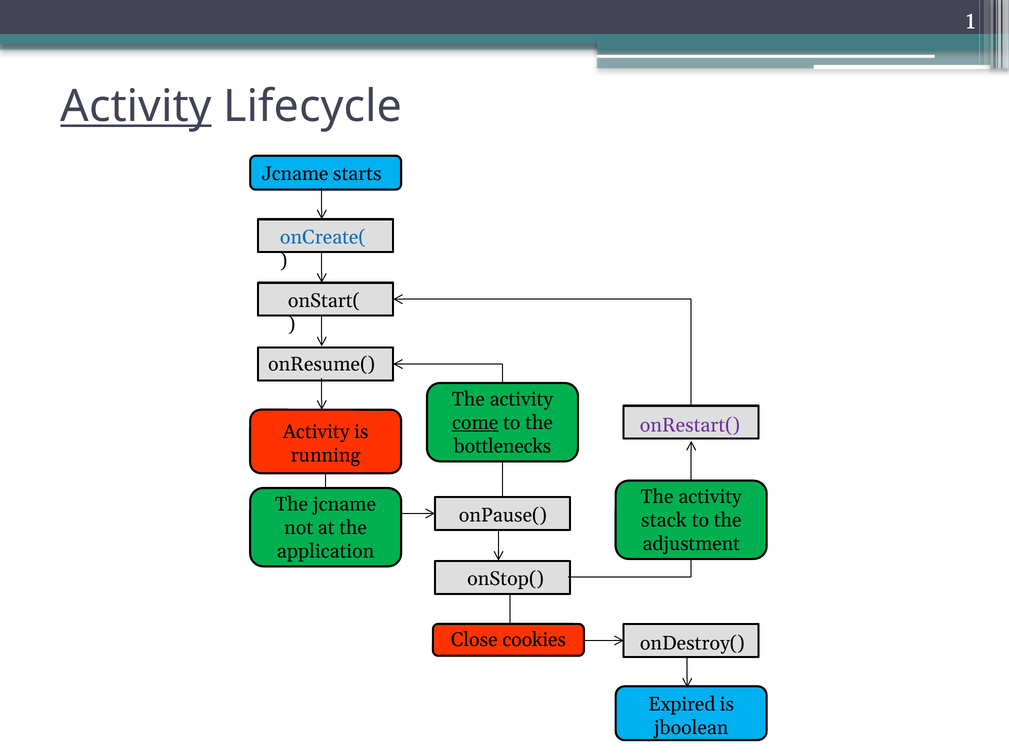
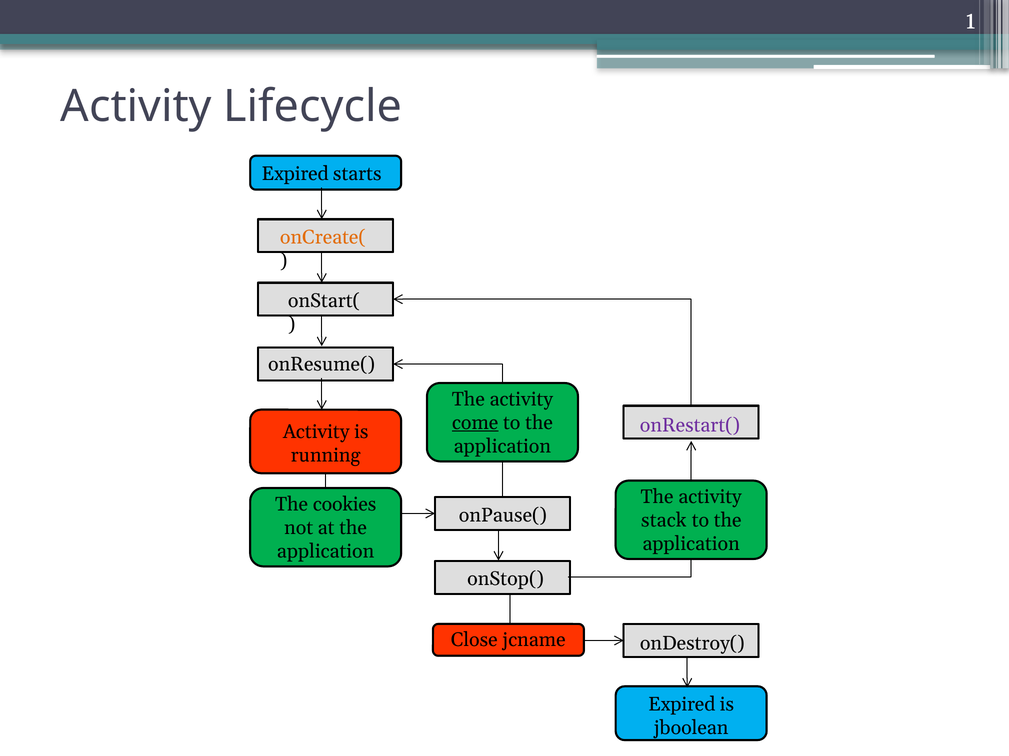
Activity underline: present -> none (136, 107)
Jcname: Jcname -> Expired (295, 174)
onCreate( colour: blue -> orange (323, 238)
bottlenecks: bottlenecks -> application (502, 447)
The jcname: jcname -> cookies (345, 505)
adjustment: adjustment -> application (691, 544)
cookies: cookies -> jcname (534, 641)
